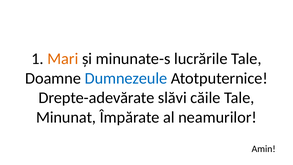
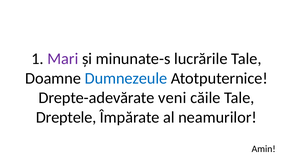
Mari colour: orange -> purple (63, 59)
slăvi: slăvi -> veni (172, 98)
Minunat: Minunat -> Dreptele (66, 117)
